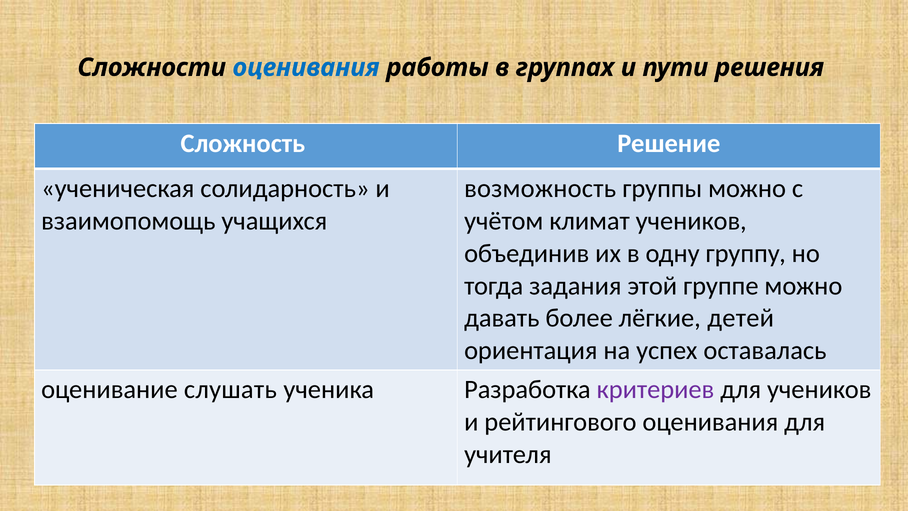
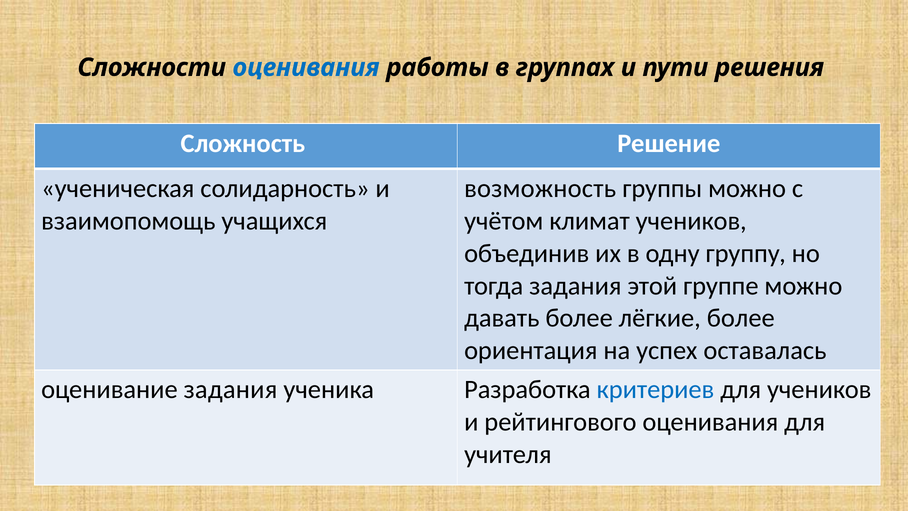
лёгкие детей: детей -> более (741, 318)
оценивание слушать: слушать -> задания (230, 390)
критериев colour: purple -> blue (655, 390)
